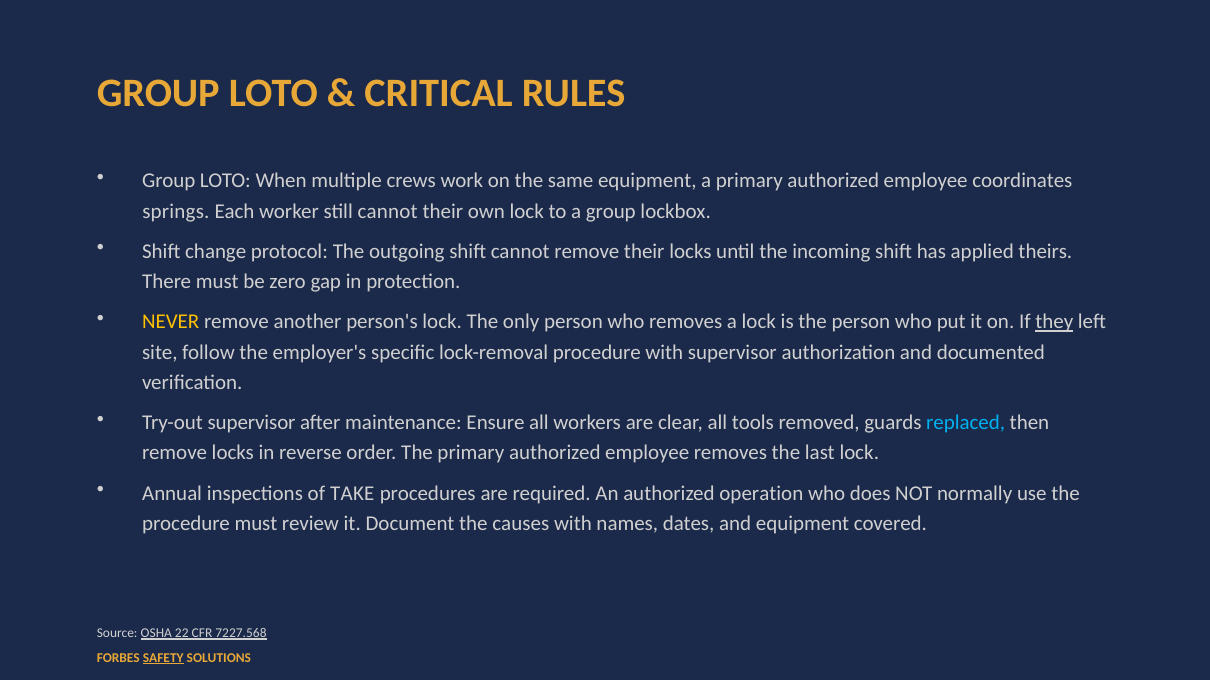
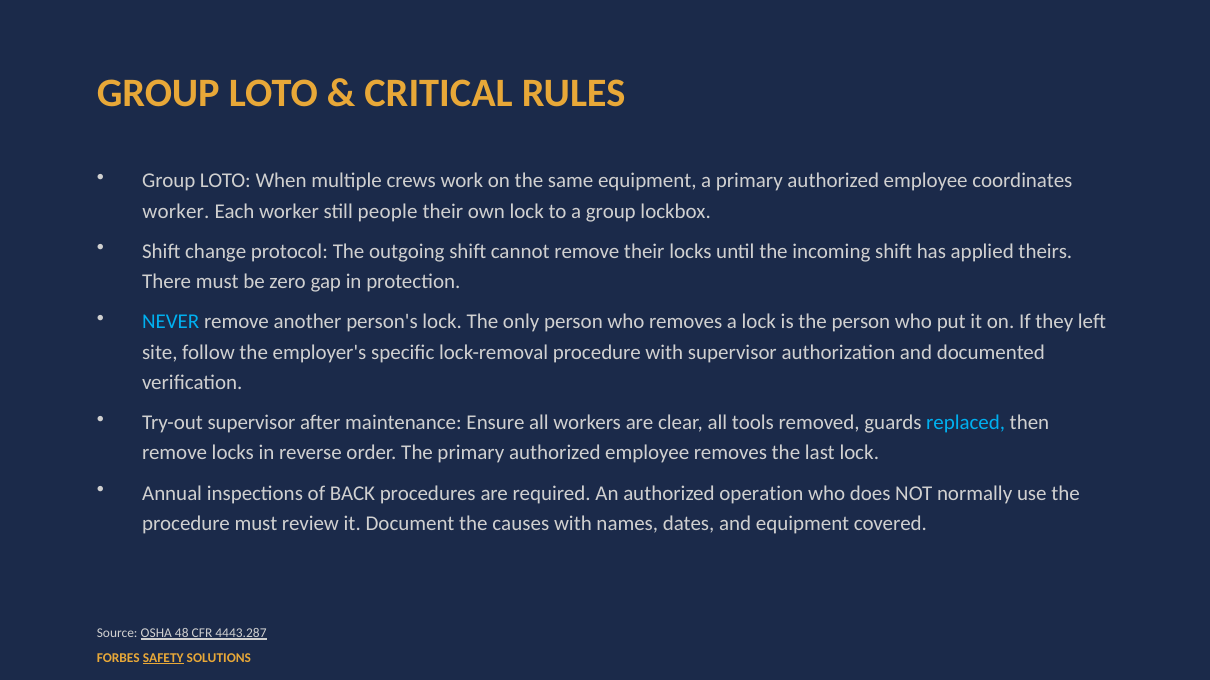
springs: springs -> worker (176, 211)
still cannot: cannot -> people (388, 211)
NEVER colour: yellow -> light blue (171, 322)
they underline: present -> none (1054, 322)
TAKE: TAKE -> BACK (352, 494)
22: 22 -> 48 (182, 634)
7227.568: 7227.568 -> 4443.287 (241, 634)
